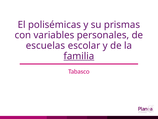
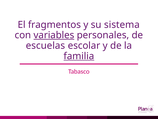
polisémicas: polisémicas -> fragmentos (54, 25)
prismas: prismas -> sistema (122, 25)
variables underline: none -> present (54, 35)
